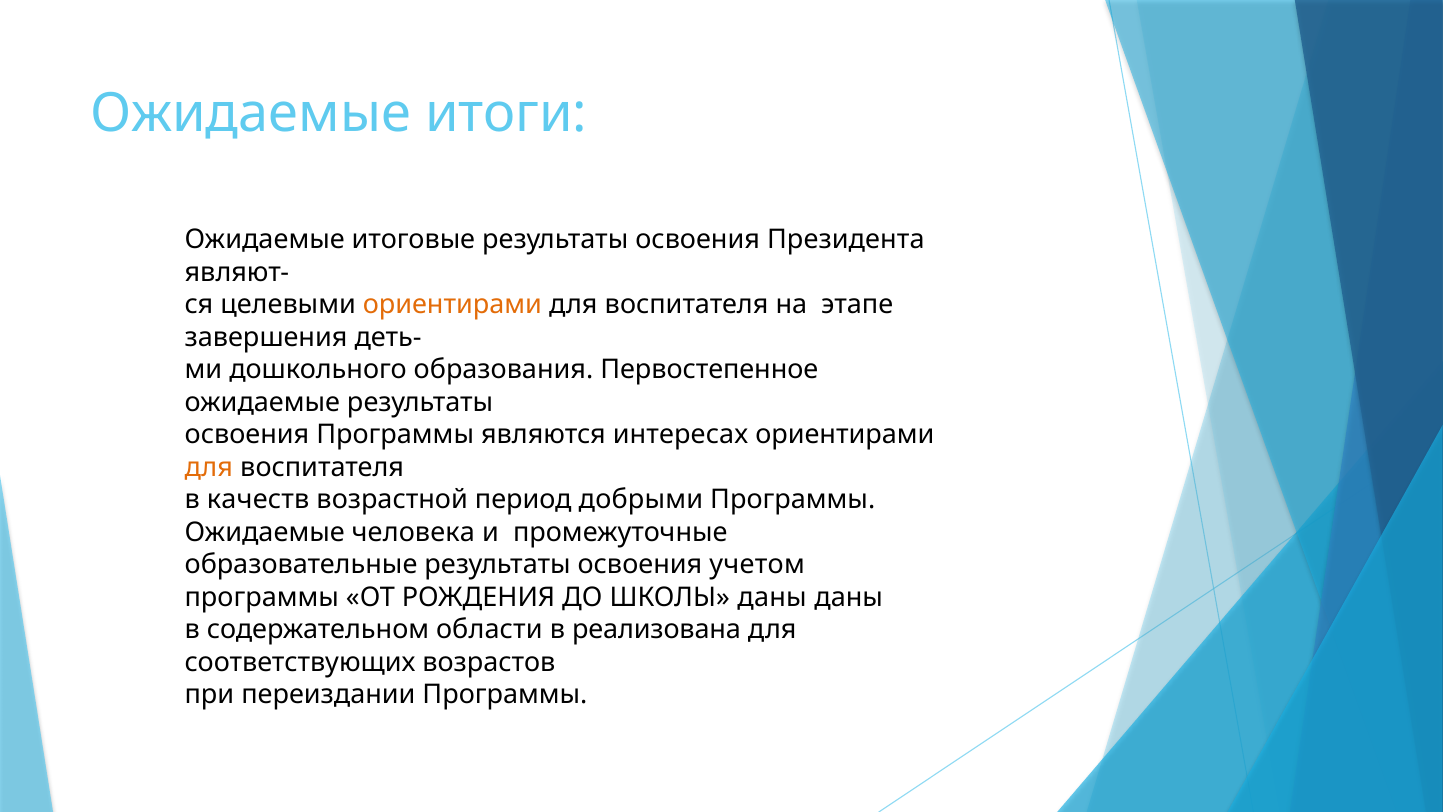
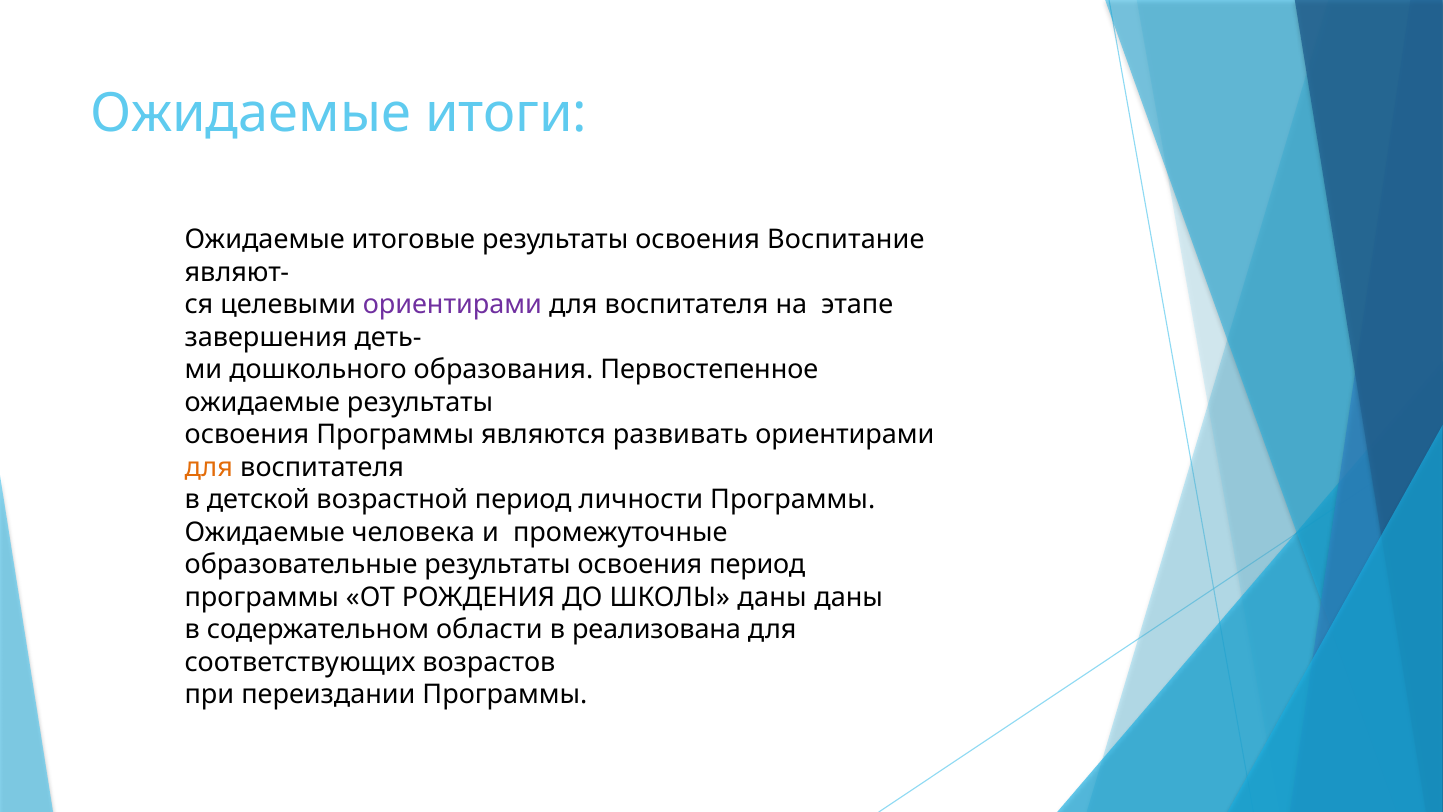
Президента: Президента -> Воспитание (846, 240)
ориентирами colour: orange -> purple (452, 305)
интересах: интересах -> развивать (680, 435)
качеств: качеств -> детской (258, 500)
добрыми: добрыми -> личности (641, 500)
освоения учетом: учетом -> период (757, 565)
